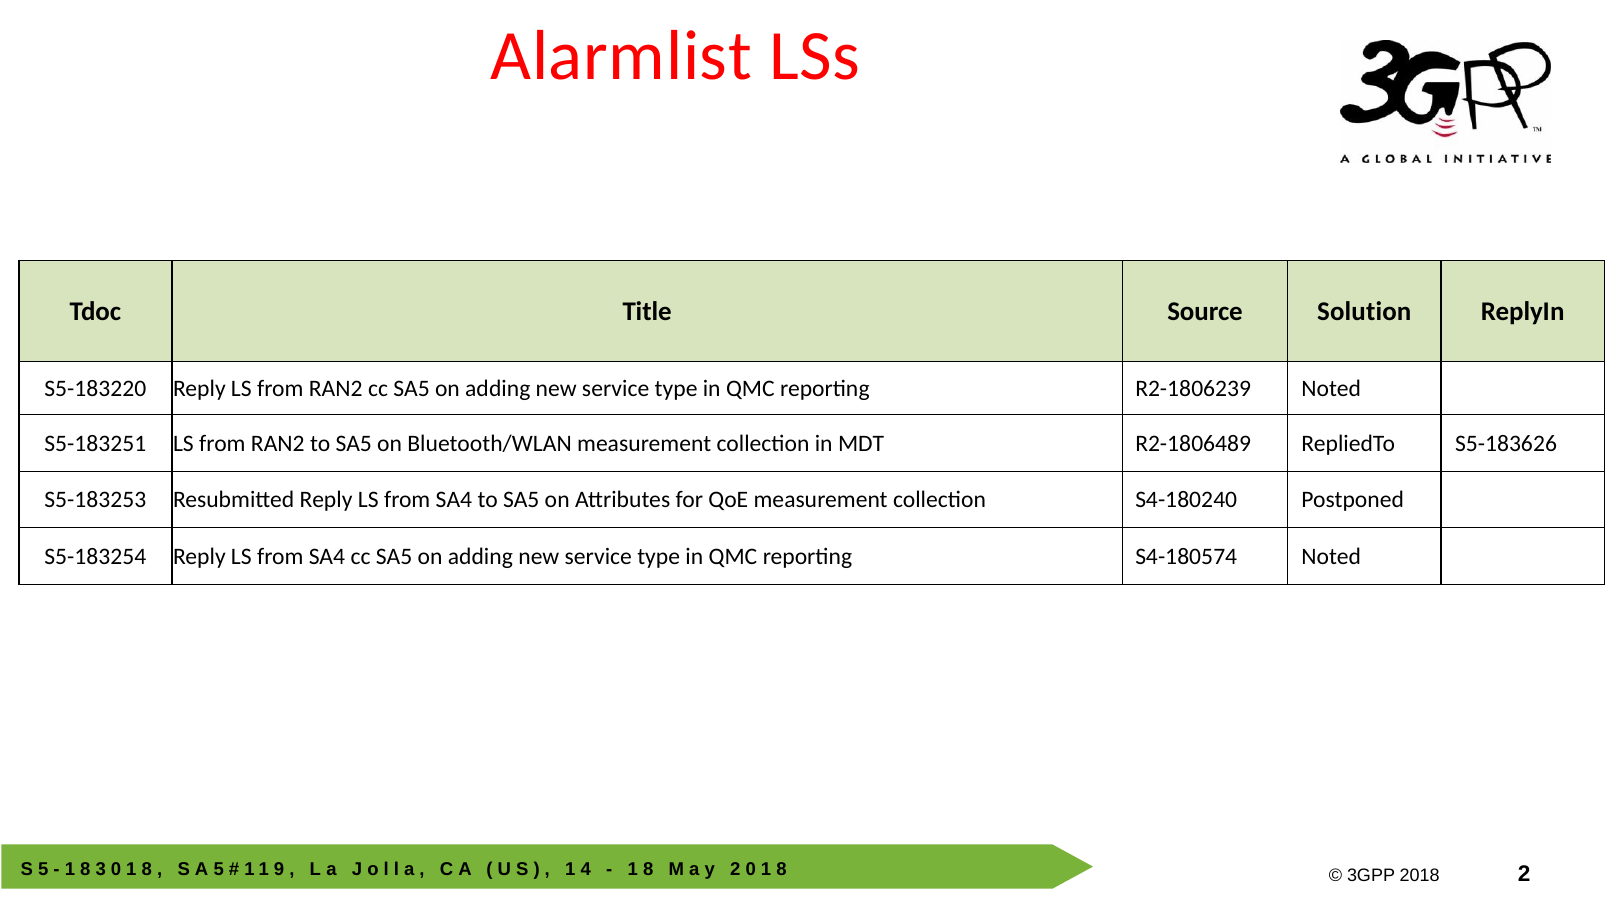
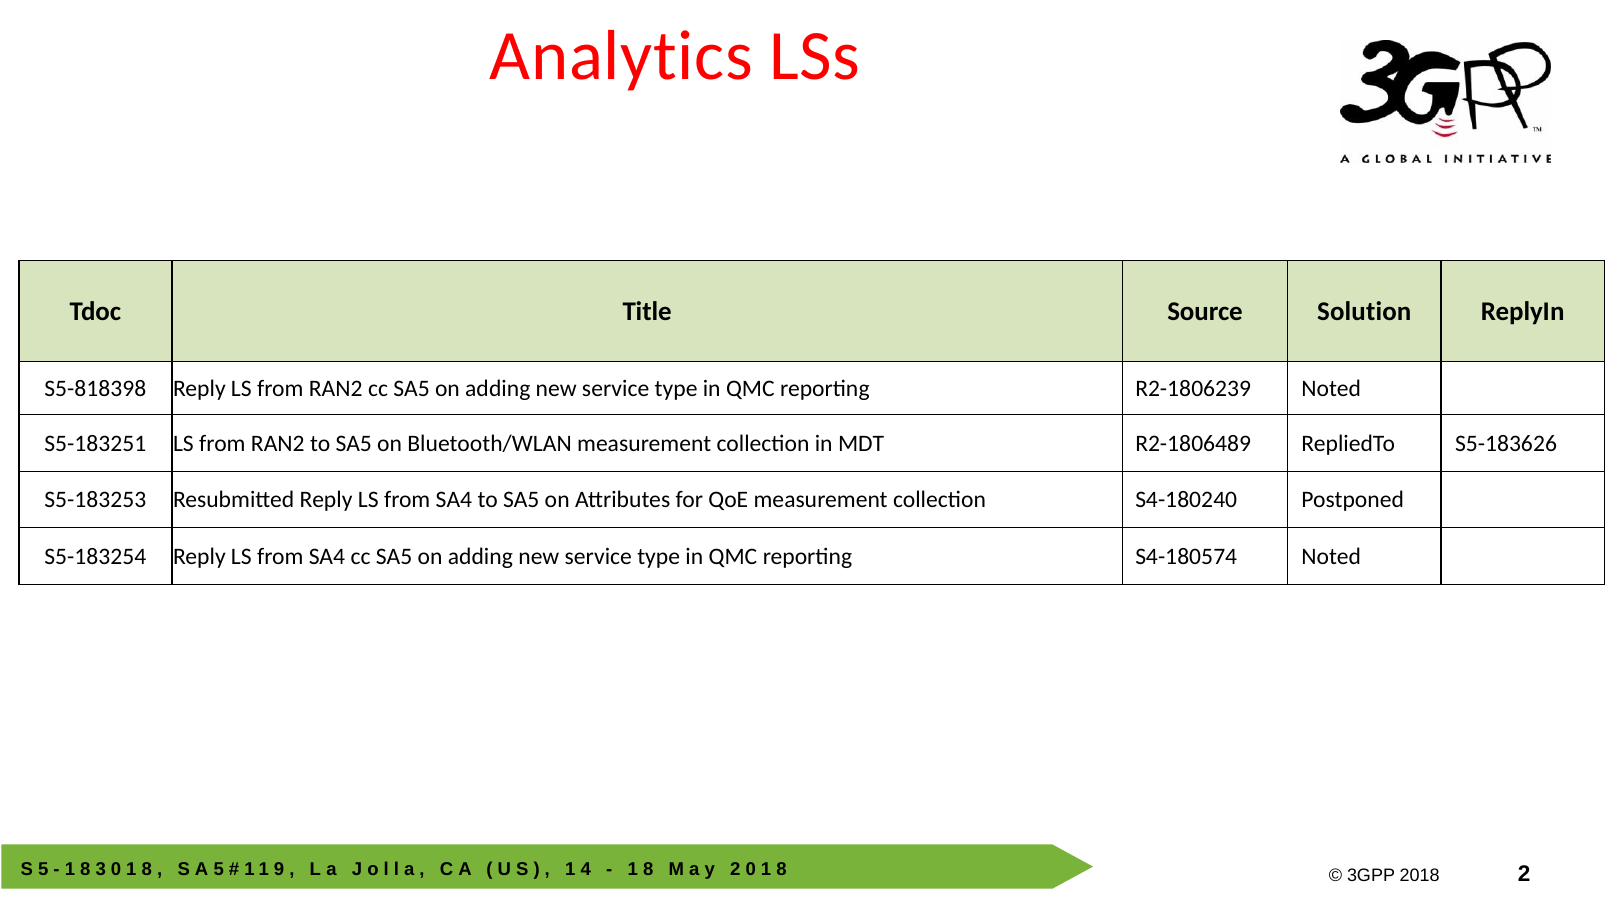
Alarmlist: Alarmlist -> Analytics (621, 56)
S5-183220: S5-183220 -> S5-818398 (95, 388)
